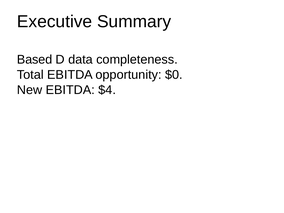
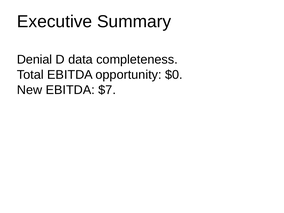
Based: Based -> Denial (35, 60)
$4: $4 -> $7 (107, 90)
